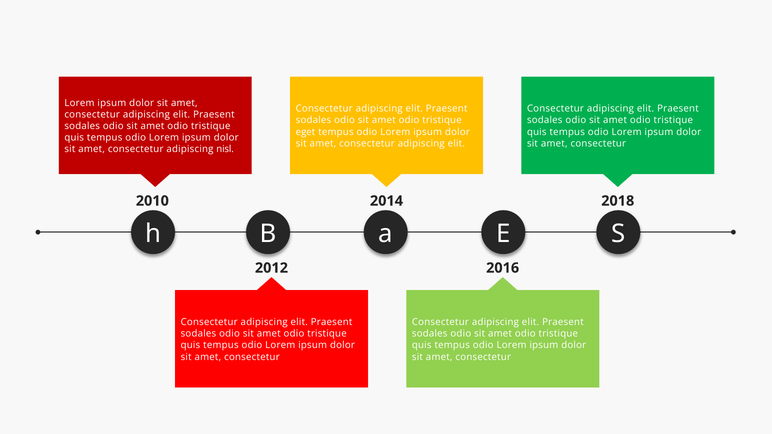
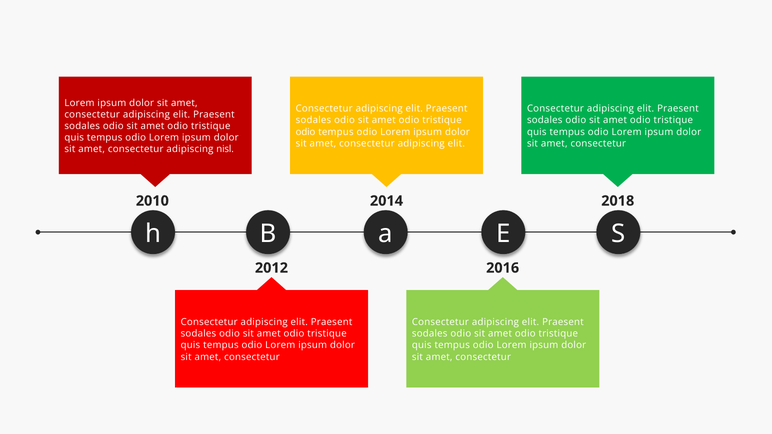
eget: eget -> odio (306, 132)
